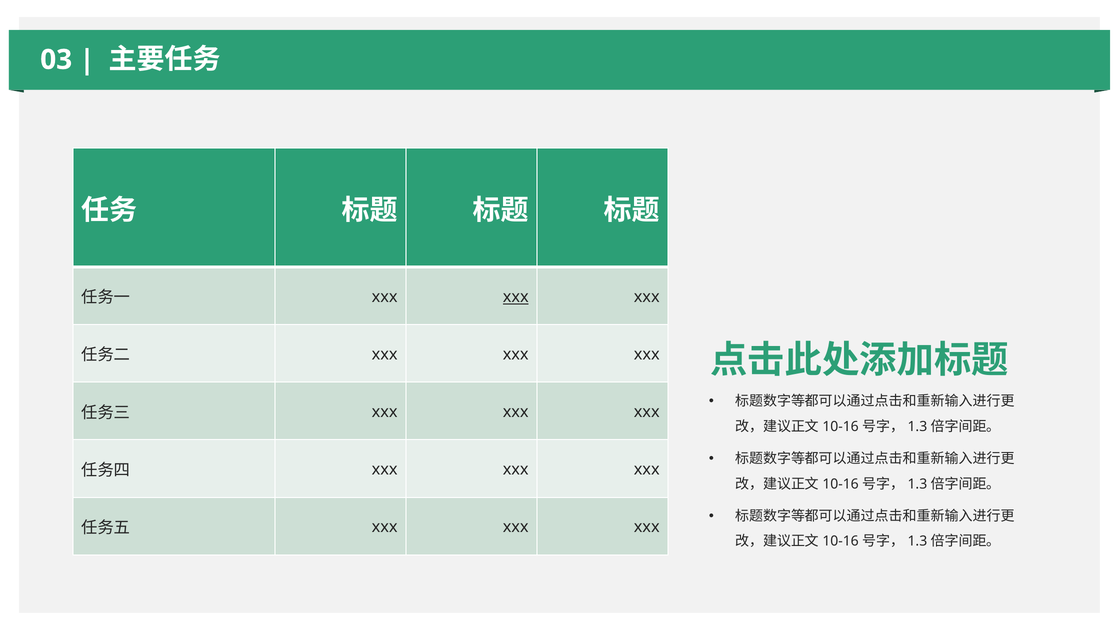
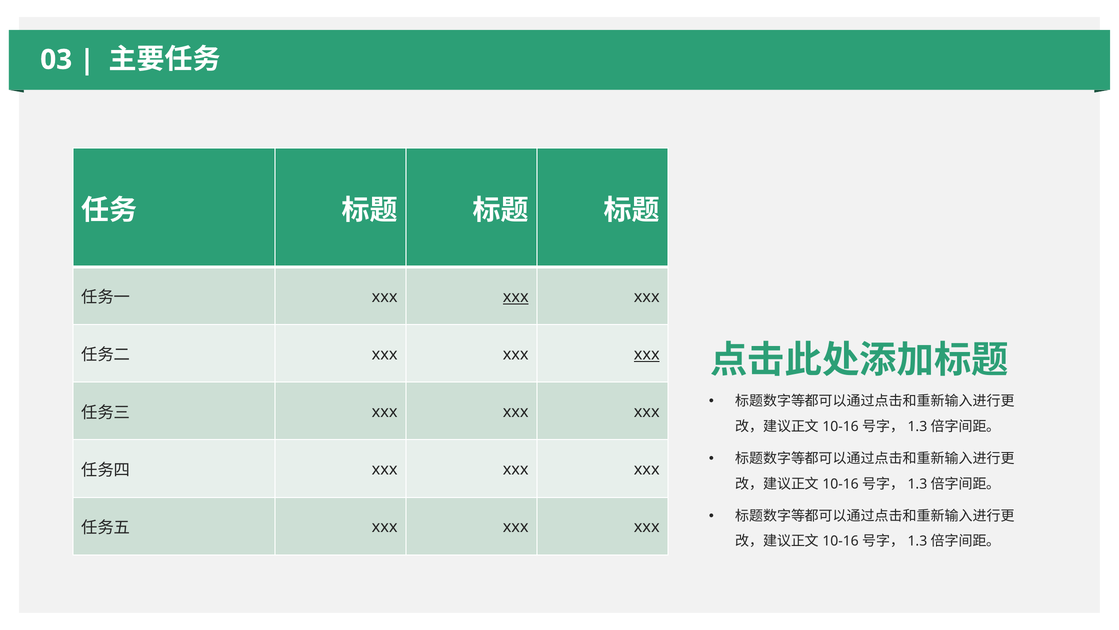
xxx underline: none -> present (647, 354)
